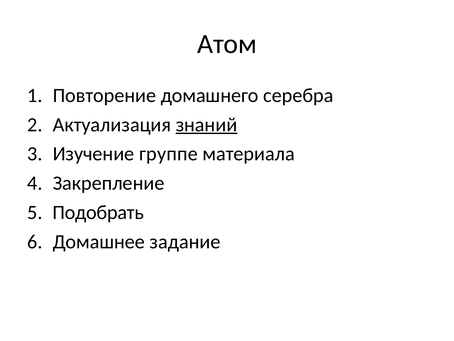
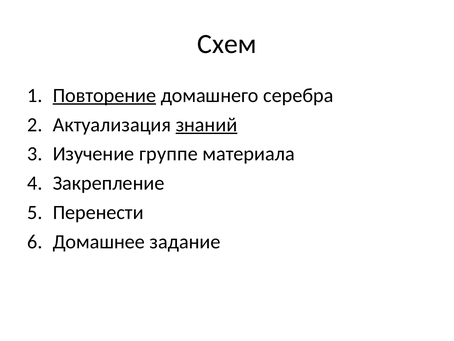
Атом: Атом -> Схем (227, 44)
Повторение underline: none -> present (104, 95)
Подобрать: Подобрать -> Перенести (98, 212)
